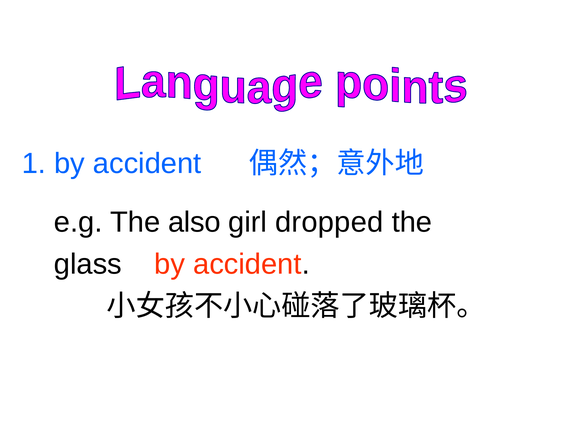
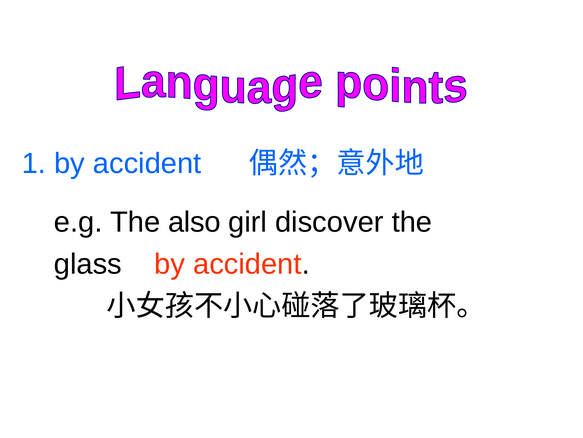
dropped: dropped -> discover (329, 222)
